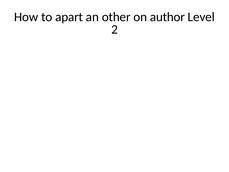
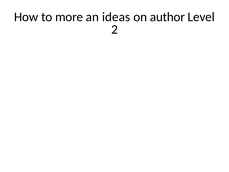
apart: apart -> more (69, 17)
other: other -> ideas (116, 17)
